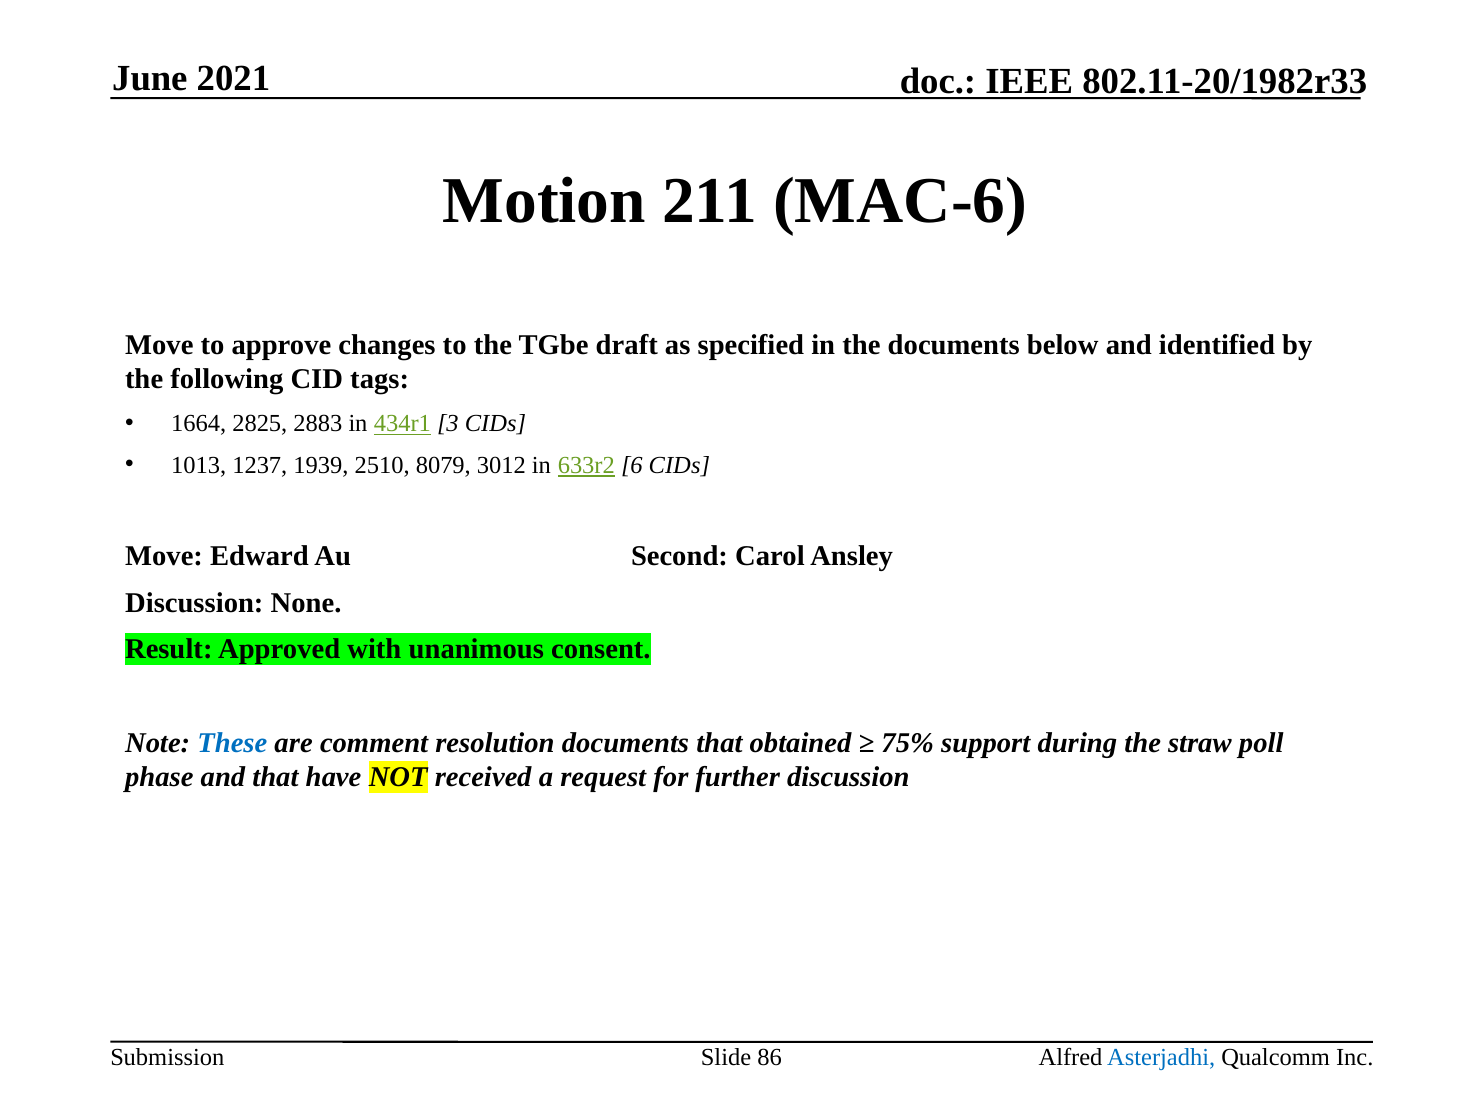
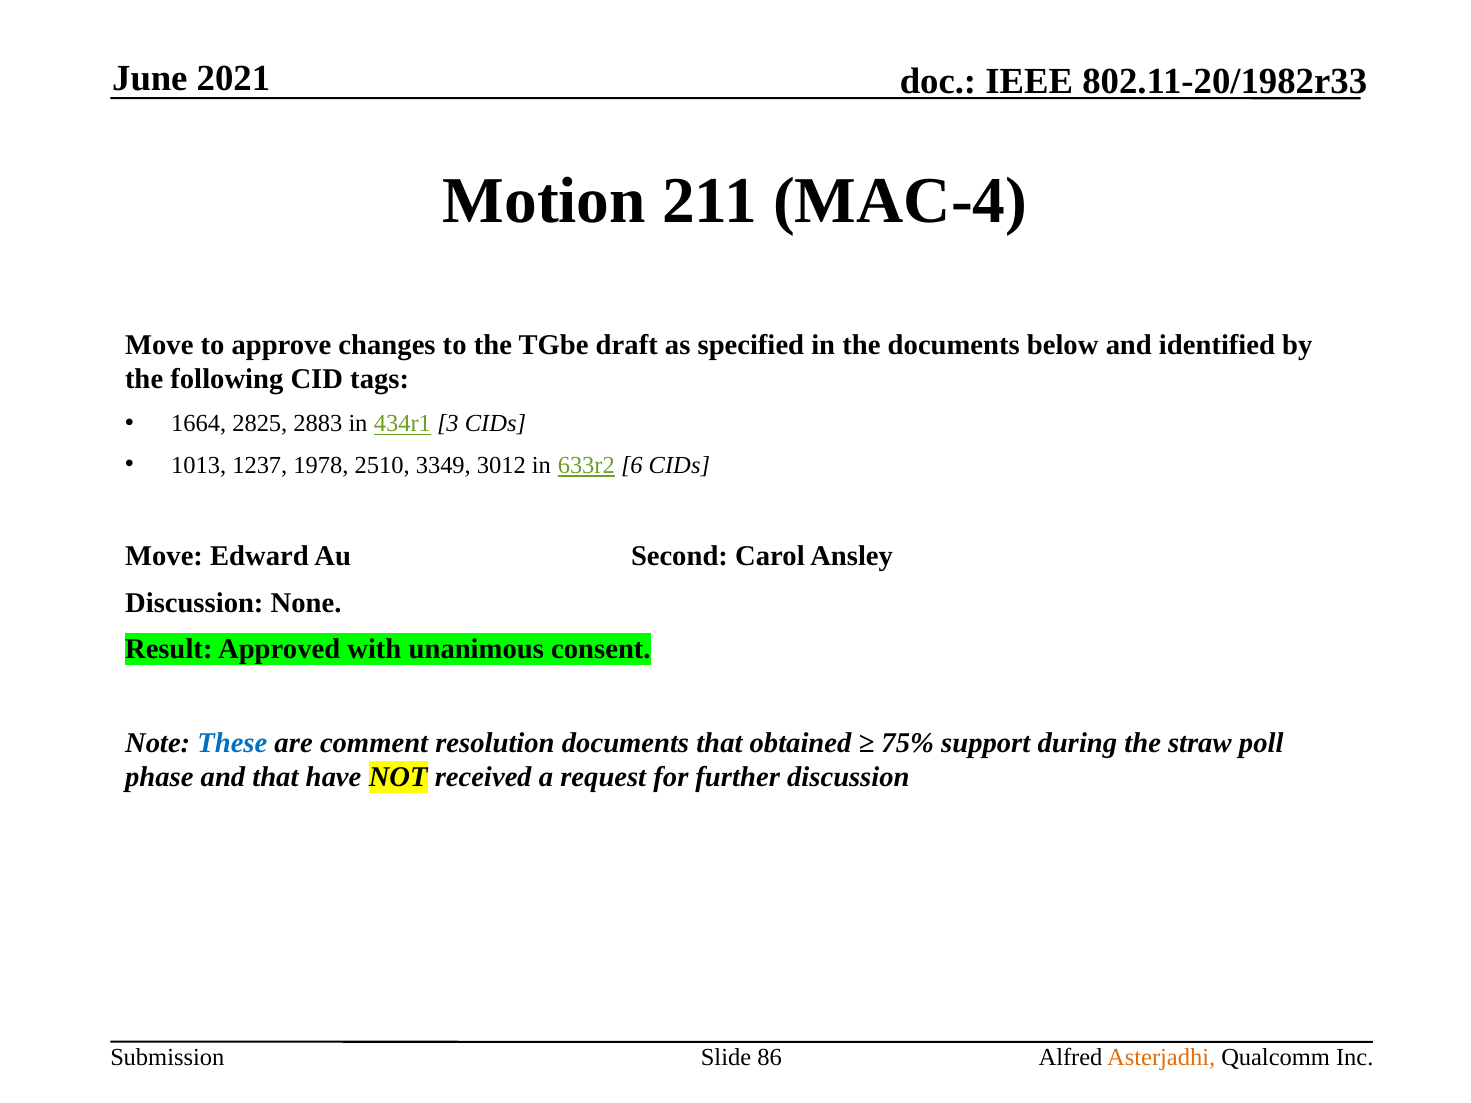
MAC-6: MAC-6 -> MAC-4 (900, 201)
1939: 1939 -> 1978 (321, 465)
8079: 8079 -> 3349 (443, 465)
Asterjadhi colour: blue -> orange (1161, 1058)
